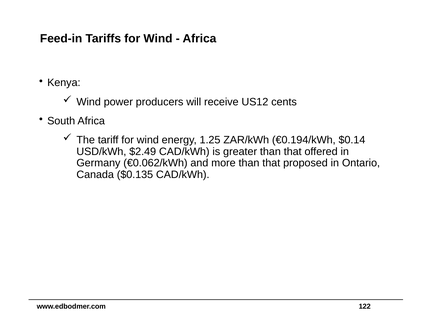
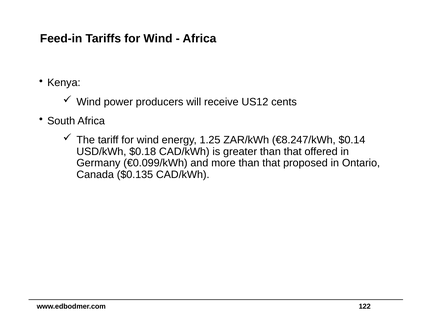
€0.194/kWh: €0.194/kWh -> €8.247/kWh (304, 140)
$2.49: $2.49 -> $0.18 (143, 152)
€0.062/kWh: €0.062/kWh -> €0.099/kWh (155, 163)
